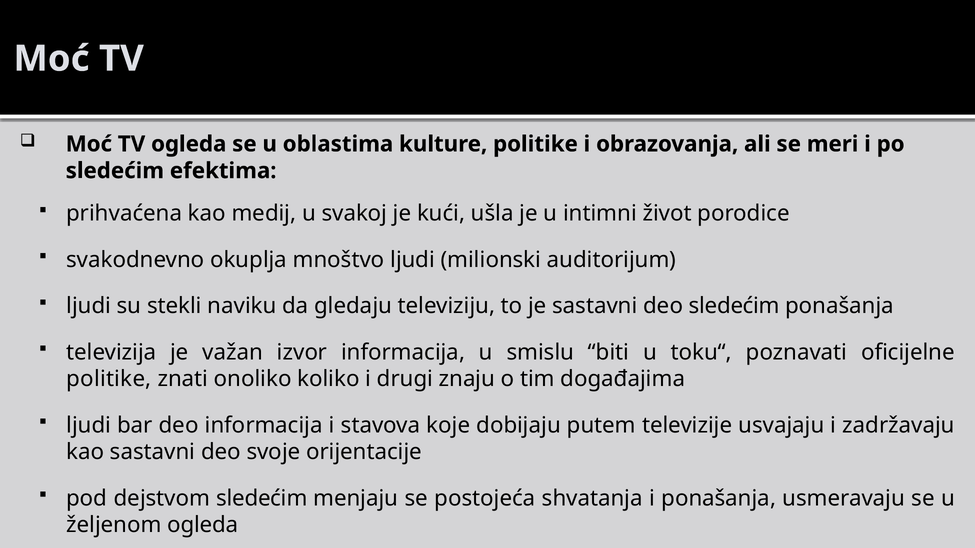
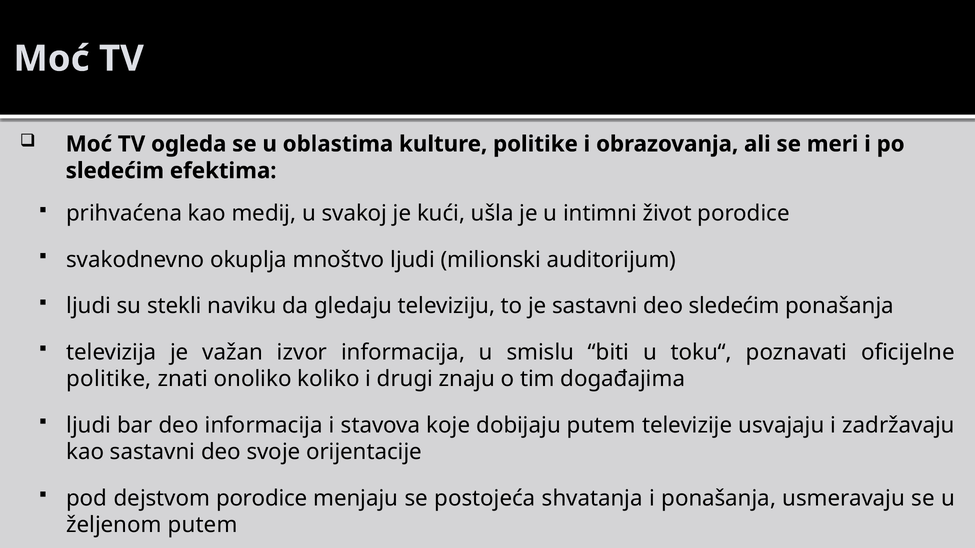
dejstvom sledećim: sledećim -> porodice (262, 499)
željenom ogleda: ogleda -> putem (203, 525)
